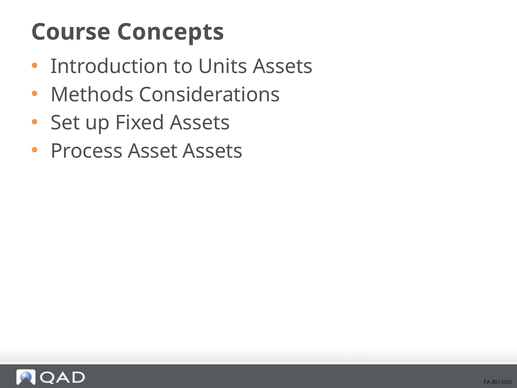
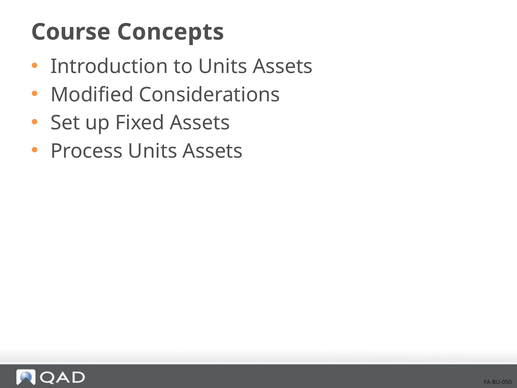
Methods: Methods -> Modified (92, 95)
Process Asset: Asset -> Units (153, 151)
